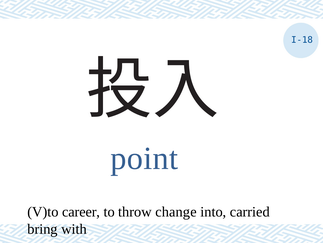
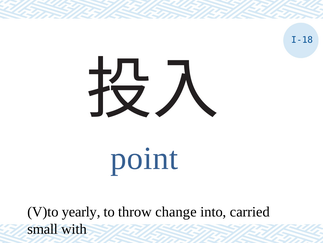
career: career -> yearly (81, 211)
bring: bring -> small (43, 228)
